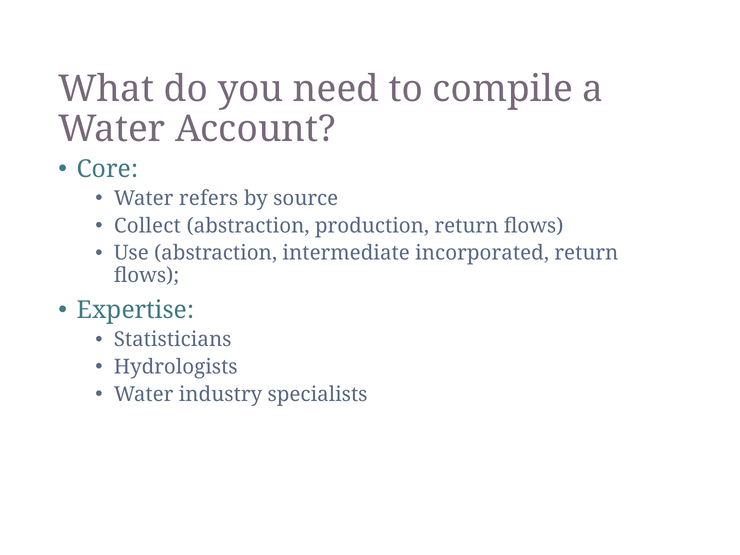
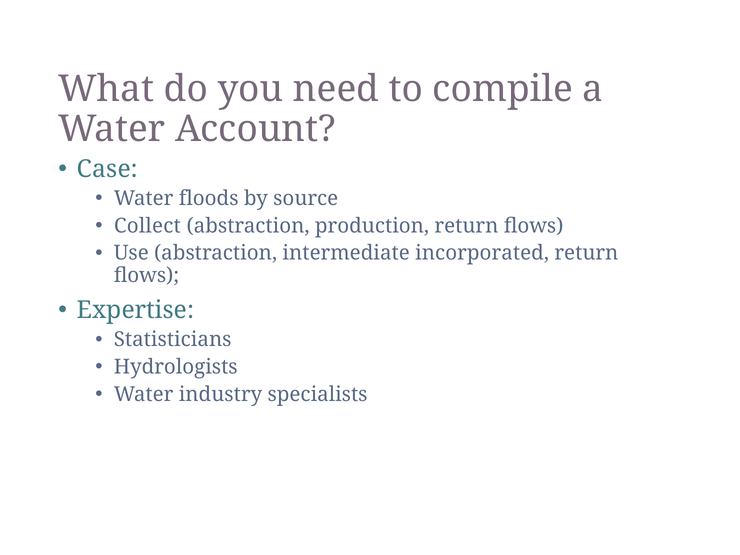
Core: Core -> Case (107, 169)
refers: refers -> floods (209, 199)
